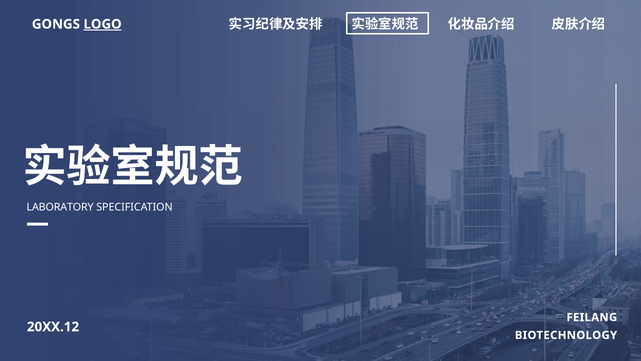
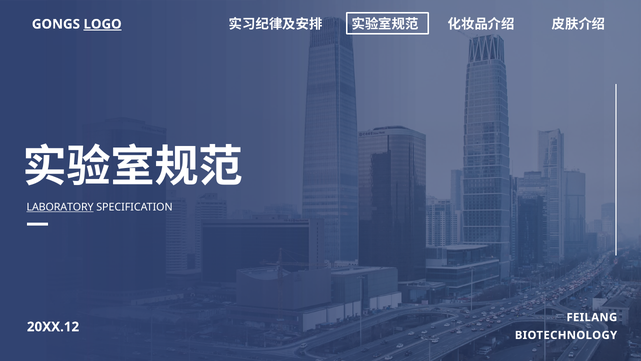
LABORATORY underline: none -> present (60, 207)
